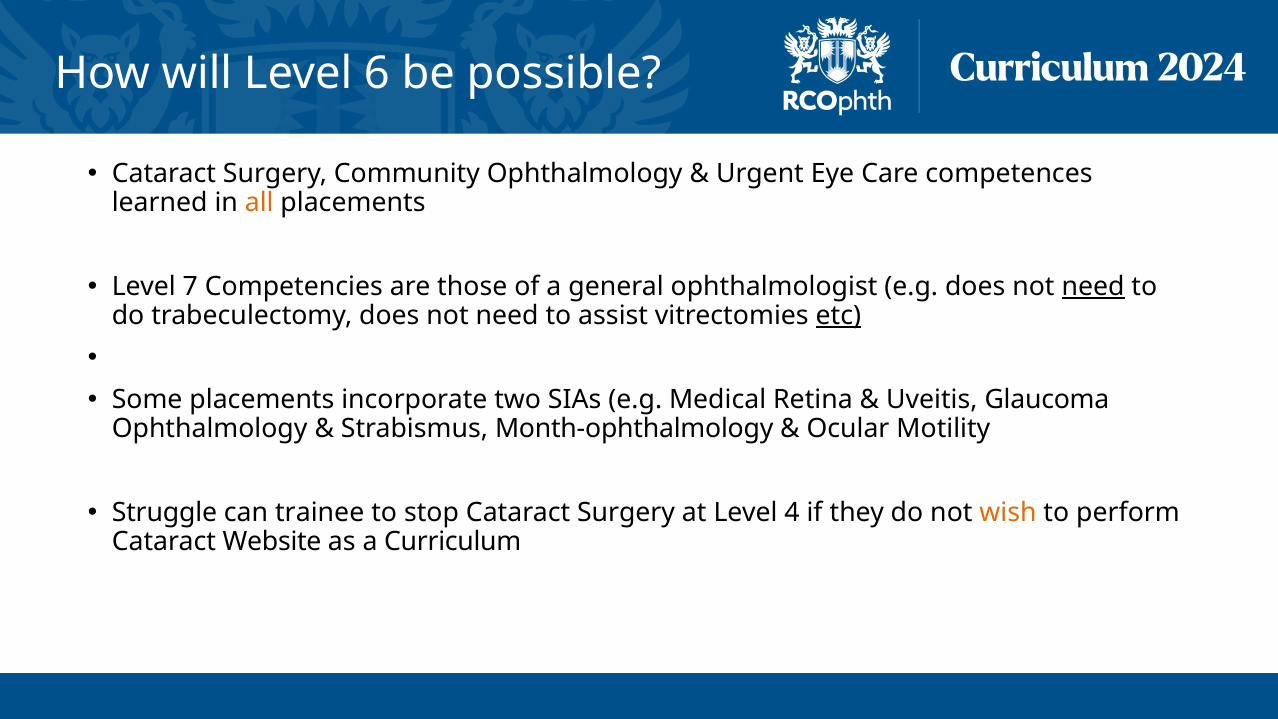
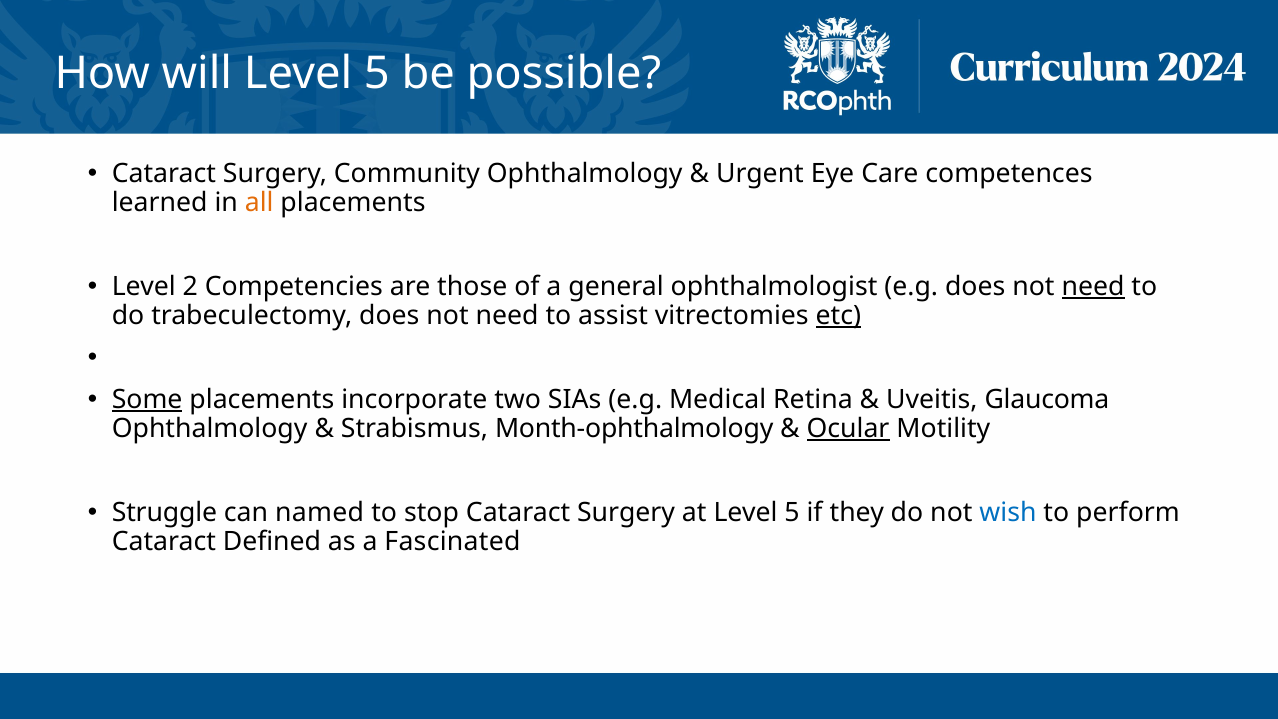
will Level 6: 6 -> 5 (377, 74)
7: 7 -> 2 (190, 287)
Some underline: none -> present (147, 400)
Ocular underline: none -> present (848, 428)
trainee: trainee -> named (320, 512)
at Level 4: 4 -> 5 (792, 512)
wish colour: orange -> blue (1008, 512)
Website: Website -> Defined (272, 541)
Curriculum: Curriculum -> Fascinated (452, 541)
